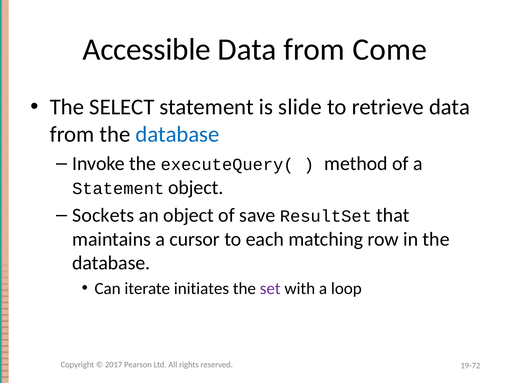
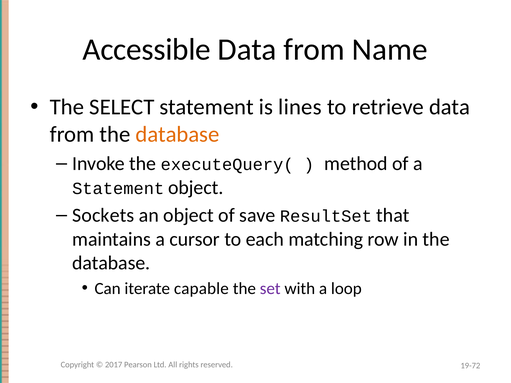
Come: Come -> Name (390, 49)
slide: slide -> lines (300, 107)
database colour: blue -> orange (177, 134)
initiates: initiates -> capable (201, 289)
